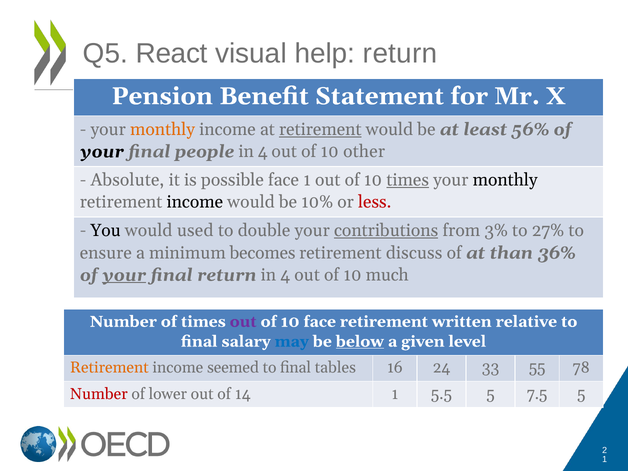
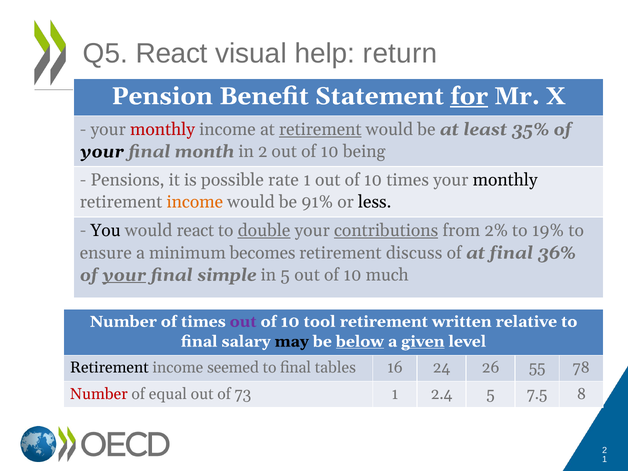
for underline: none -> present (469, 96)
monthly colour: orange -> red (162, 129)
56%: 56% -> 35% (530, 129)
people: people -> month (205, 152)
4: 4 -> 2 (263, 152)
other: other -> being (364, 152)
Absolute: Absolute -> Pensions (128, 180)
possible face: face -> rate (283, 180)
times underline: present -> none (408, 180)
income colour: black -> orange (195, 202)
10%: 10% -> 91% (317, 202)
less colour: red -> black (375, 202)
would used: used -> react (195, 231)
double underline: none -> present (264, 231)
3%: 3% -> 2% (496, 231)
27%: 27% -> 19% (548, 231)
at than: than -> final (511, 253)
final return: return -> simple (227, 275)
4: 4 -> 5 (285, 275)
10 face: face -> tool (320, 322)
may colour: blue -> black (292, 341)
given underline: none -> present (423, 341)
Retirement colour: orange -> black (109, 368)
33: 33 -> 26 (491, 368)
lower: lower -> equal (168, 394)
14: 14 -> 73 (243, 394)
5.5: 5.5 -> 2.4 (442, 394)
7.5 5: 5 -> 8 (581, 394)
